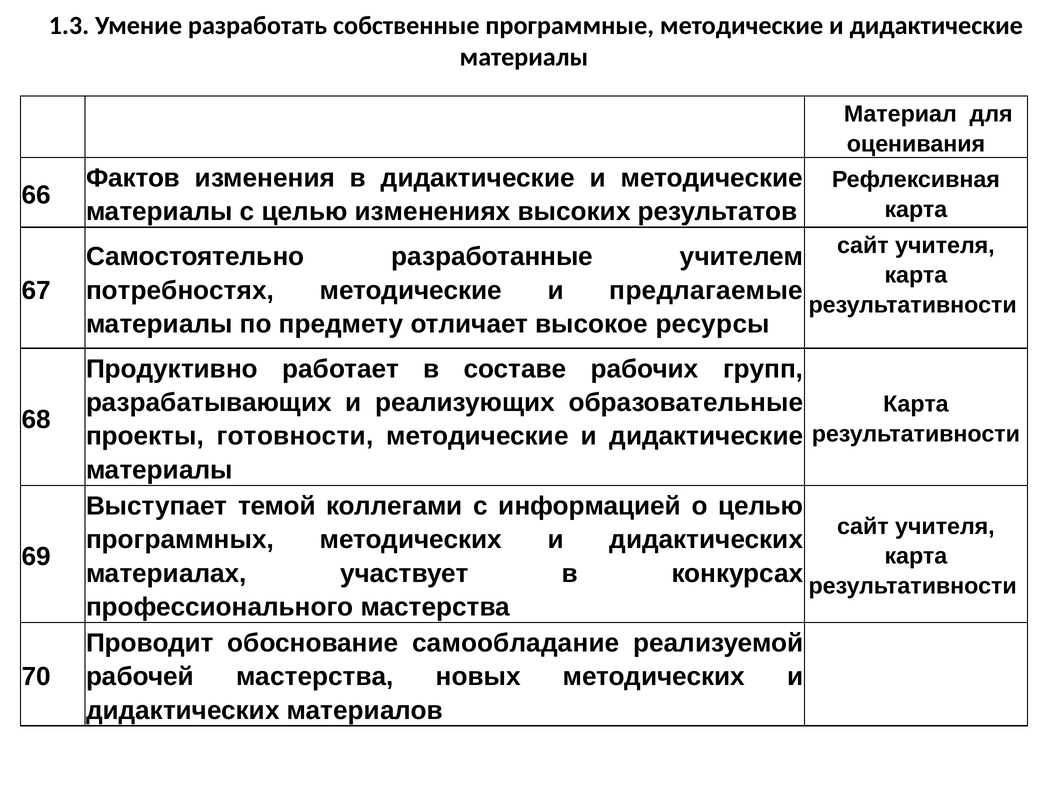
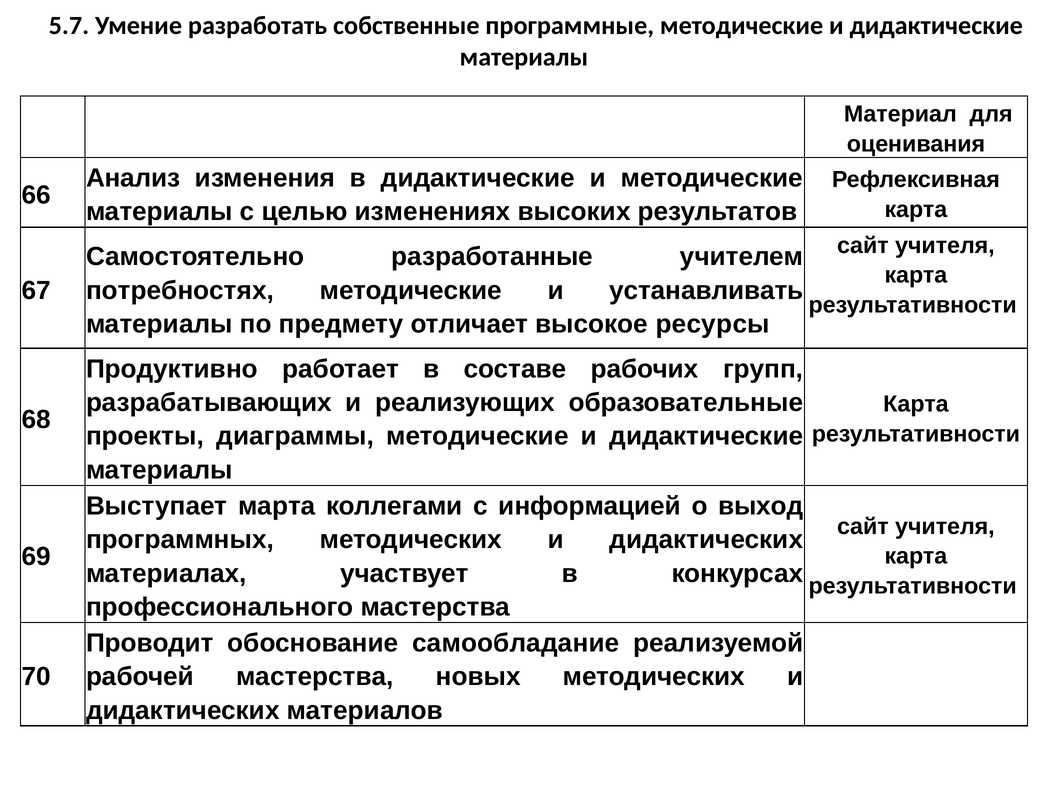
1.3: 1.3 -> 5.7 (69, 26)
Фактов: Фактов -> Анализ (133, 178)
предлагаемые: предлагаемые -> устанавливать (706, 290)
готовности: готовности -> диаграммы (295, 436)
темой: темой -> марта (277, 506)
о целью: целью -> выход (761, 506)
